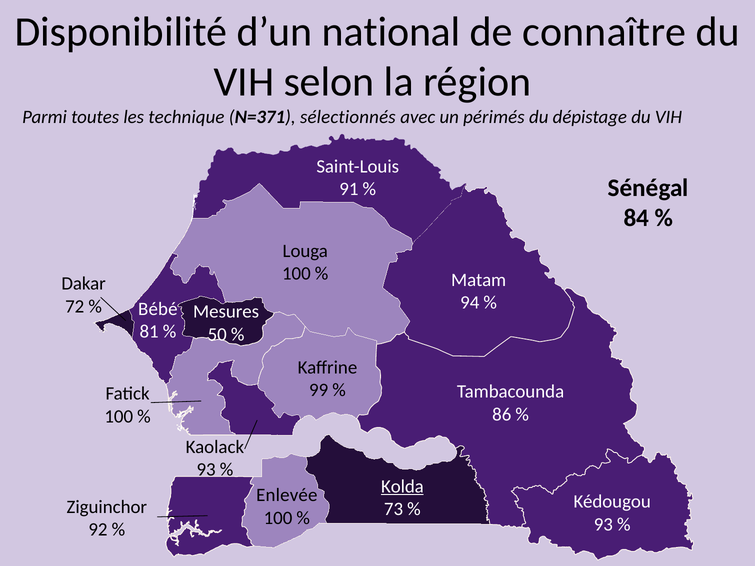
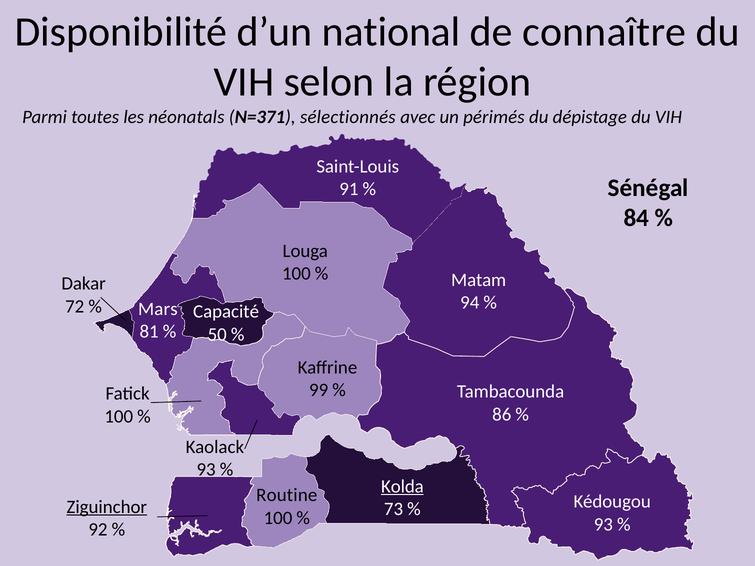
technique: technique -> néonatals (186, 117)
Bébé: Bébé -> Mars (158, 309)
Mesures: Mesures -> Capacité (226, 312)
Enlevée: Enlevée -> Routine (287, 495)
Ziguinchor underline: none -> present (107, 507)
